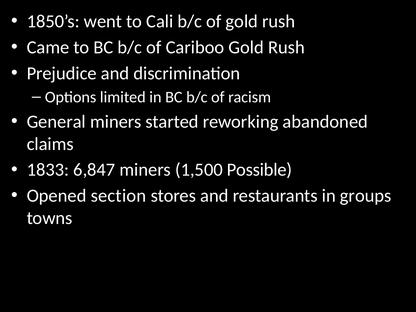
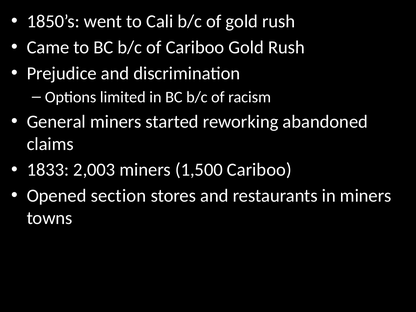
6,847: 6,847 -> 2,003 (94, 170)
1,500 Possible: Possible -> Cariboo (259, 170)
in groups: groups -> miners (366, 196)
